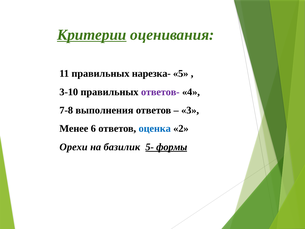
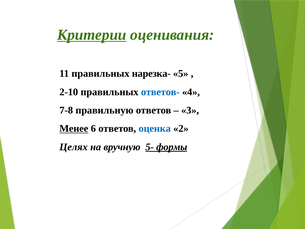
3-10: 3-10 -> 2-10 (69, 92)
ответов- colour: purple -> blue (160, 92)
выполнения: выполнения -> правильную (104, 110)
Менее underline: none -> present (74, 128)
Орехи: Орехи -> Целях (74, 147)
базилик: базилик -> вручную (122, 147)
